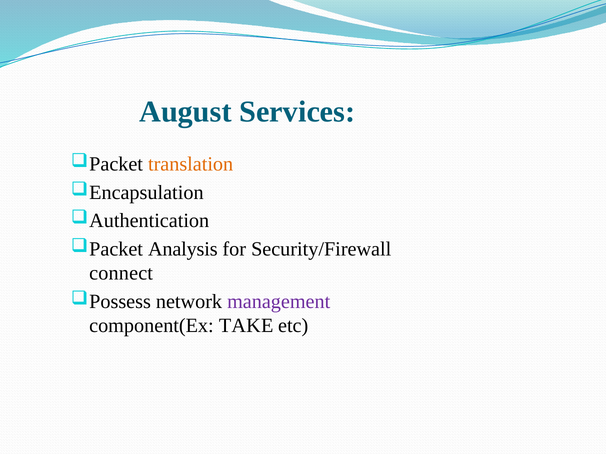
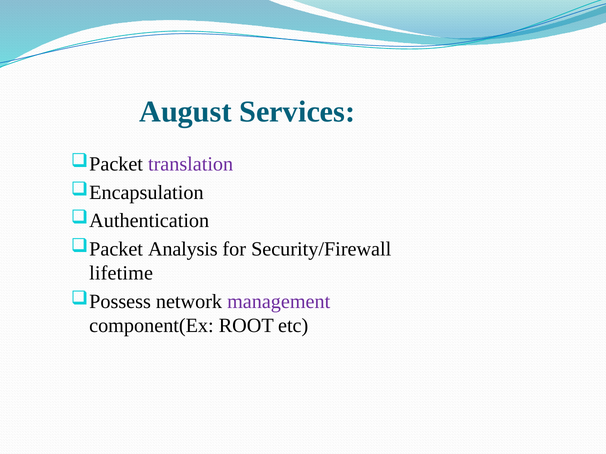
translation colour: orange -> purple (191, 164)
connect: connect -> lifetime (121, 273)
TAKE: TAKE -> ROOT (246, 326)
